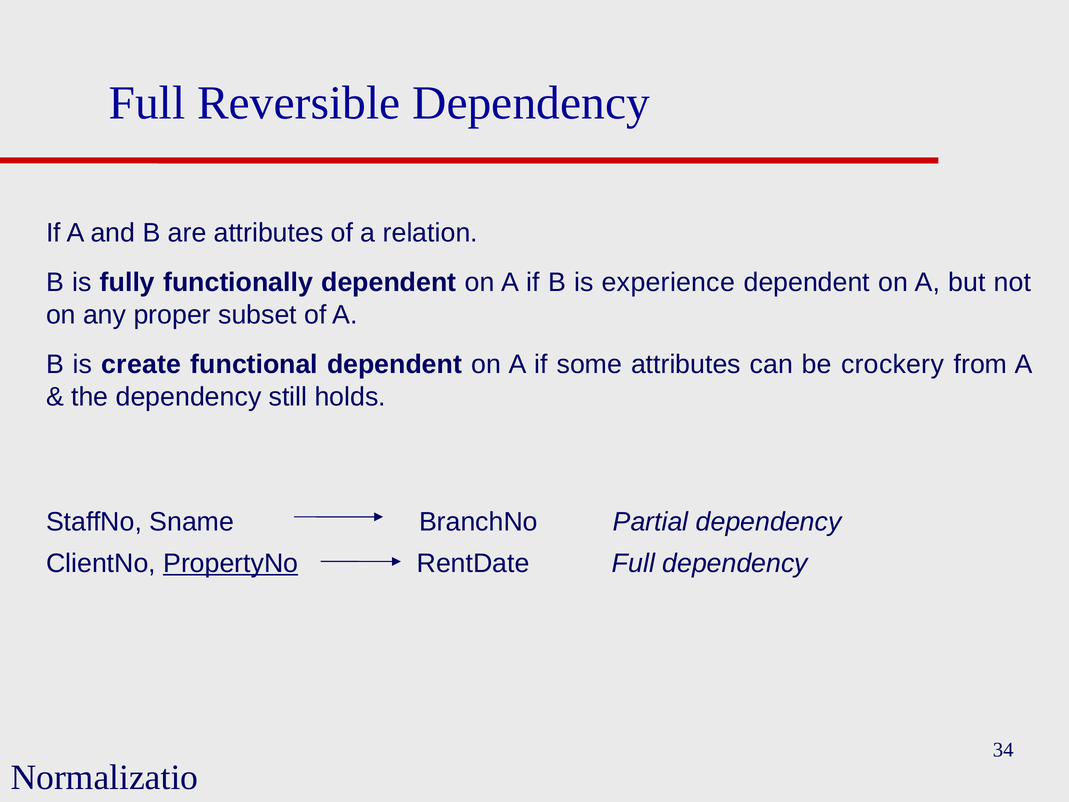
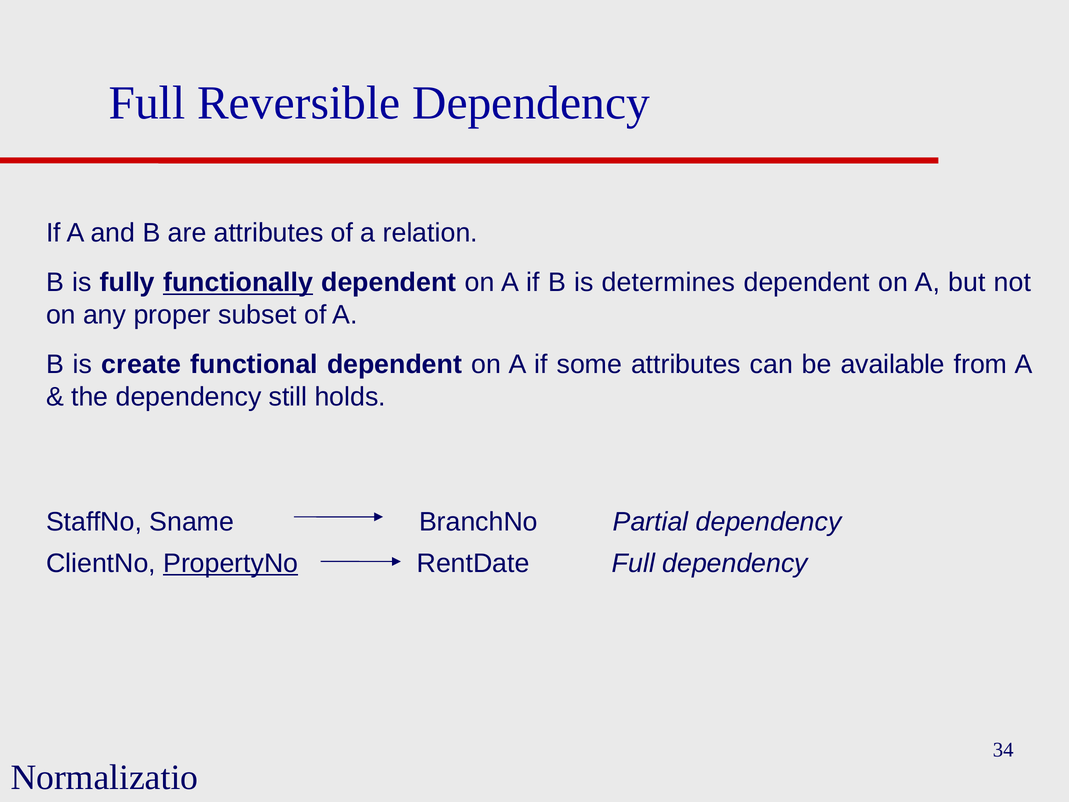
functionally underline: none -> present (238, 283)
experience: experience -> determines (668, 283)
crockery: crockery -> available (893, 364)
